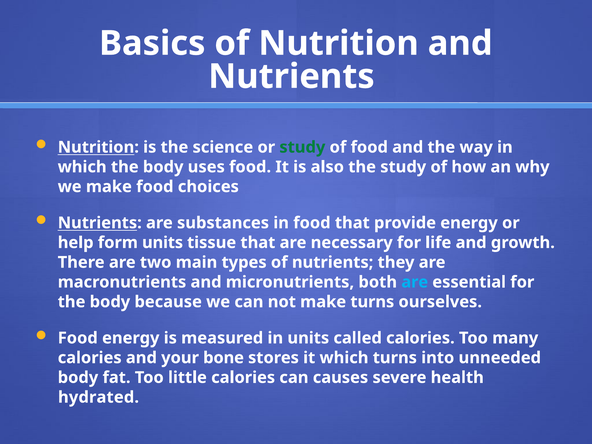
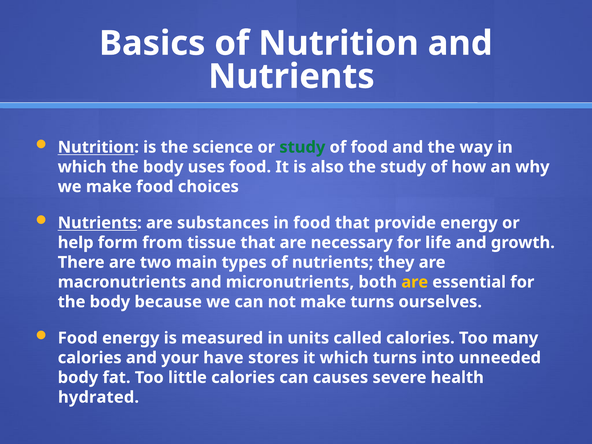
form units: units -> from (162, 243)
are colour: light blue -> yellow (415, 282)
bone: bone -> have (223, 358)
